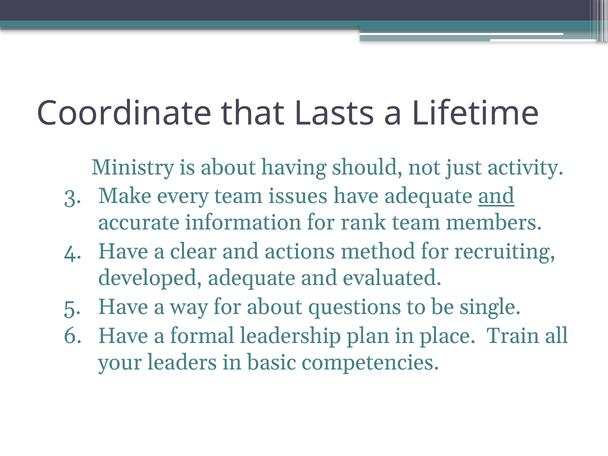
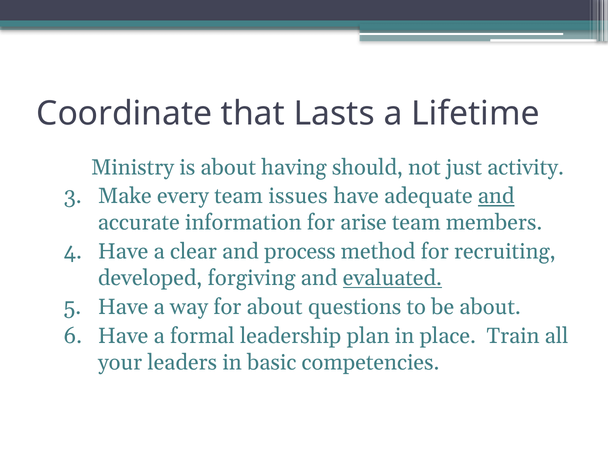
rank: rank -> arise (363, 223)
actions: actions -> process (300, 252)
developed adequate: adequate -> forgiving (252, 278)
evaluated underline: none -> present (392, 278)
be single: single -> about (490, 307)
